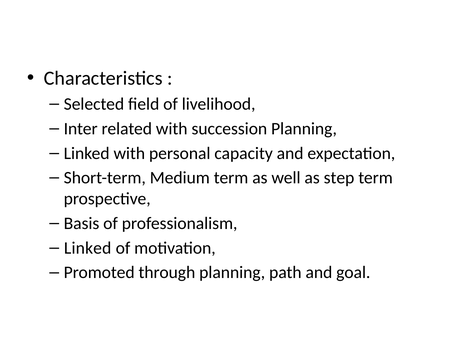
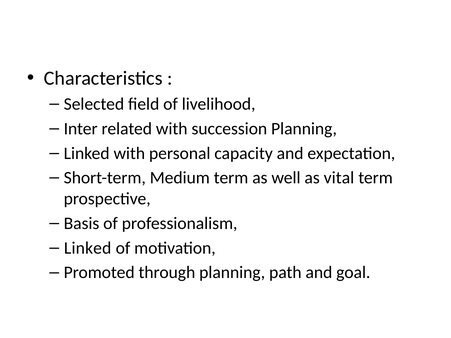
step: step -> vital (339, 178)
